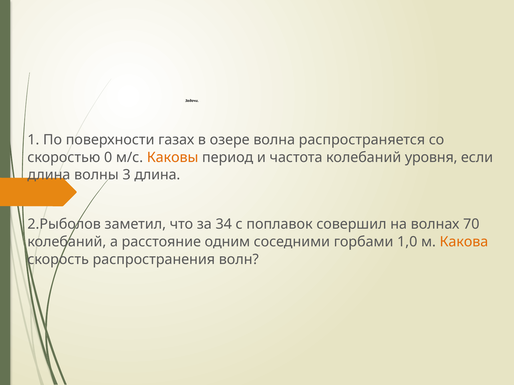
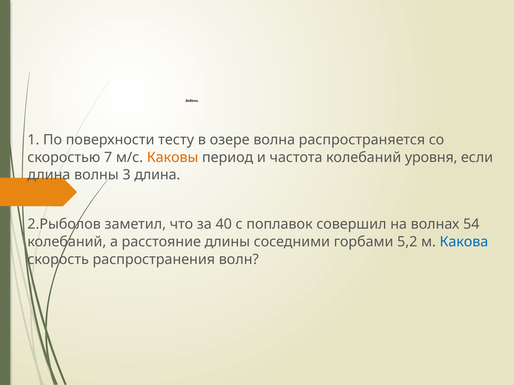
газах: газах -> тесту (176, 140)
0: 0 -> 7 (108, 157)
34: 34 -> 40 (224, 225)
70: 70 -> 54 (471, 225)
одним: одним -> длины (227, 242)
1,0: 1,0 -> 5,2 (407, 242)
Какова colour: orange -> blue (464, 242)
